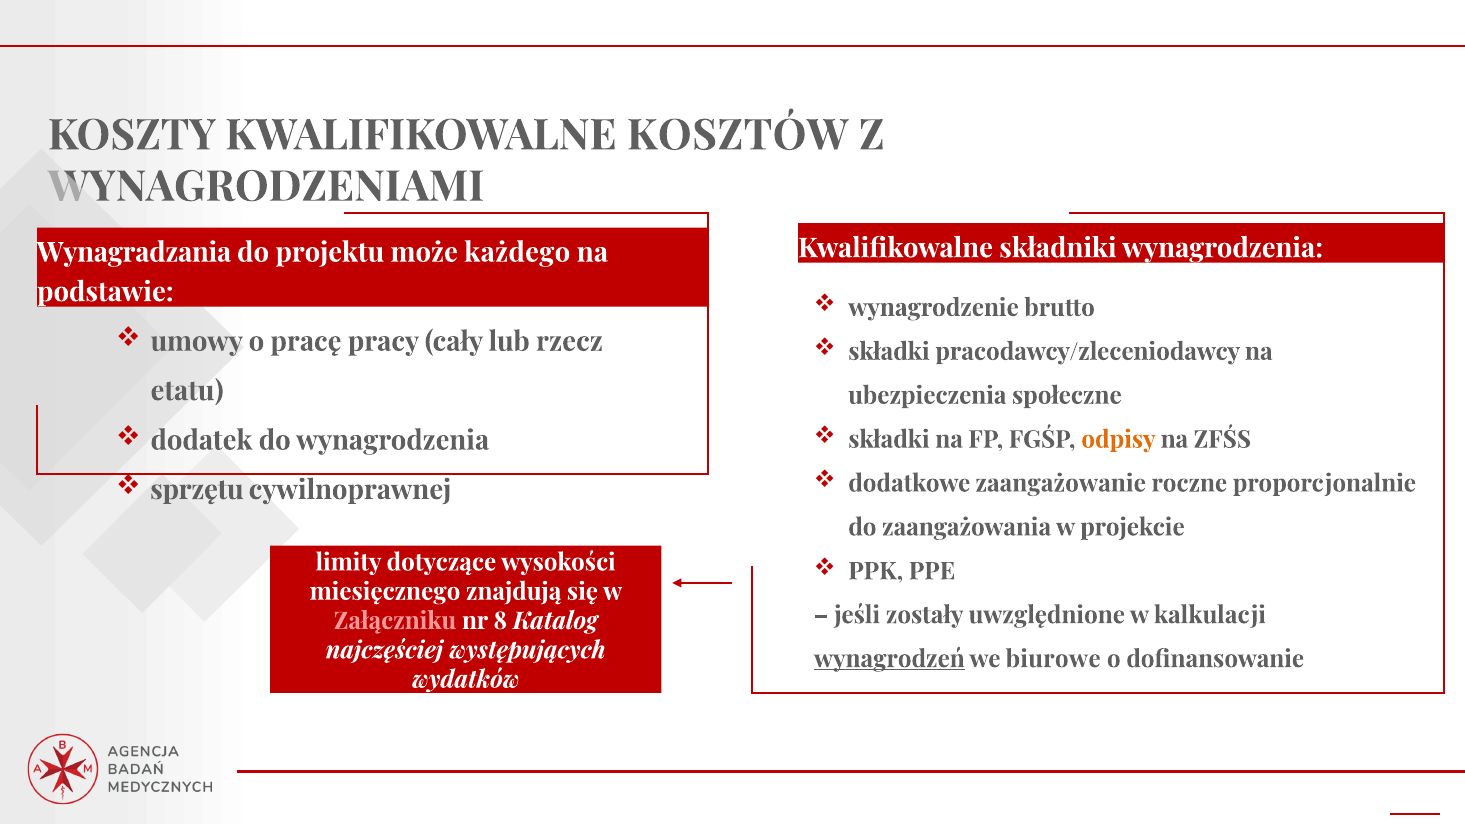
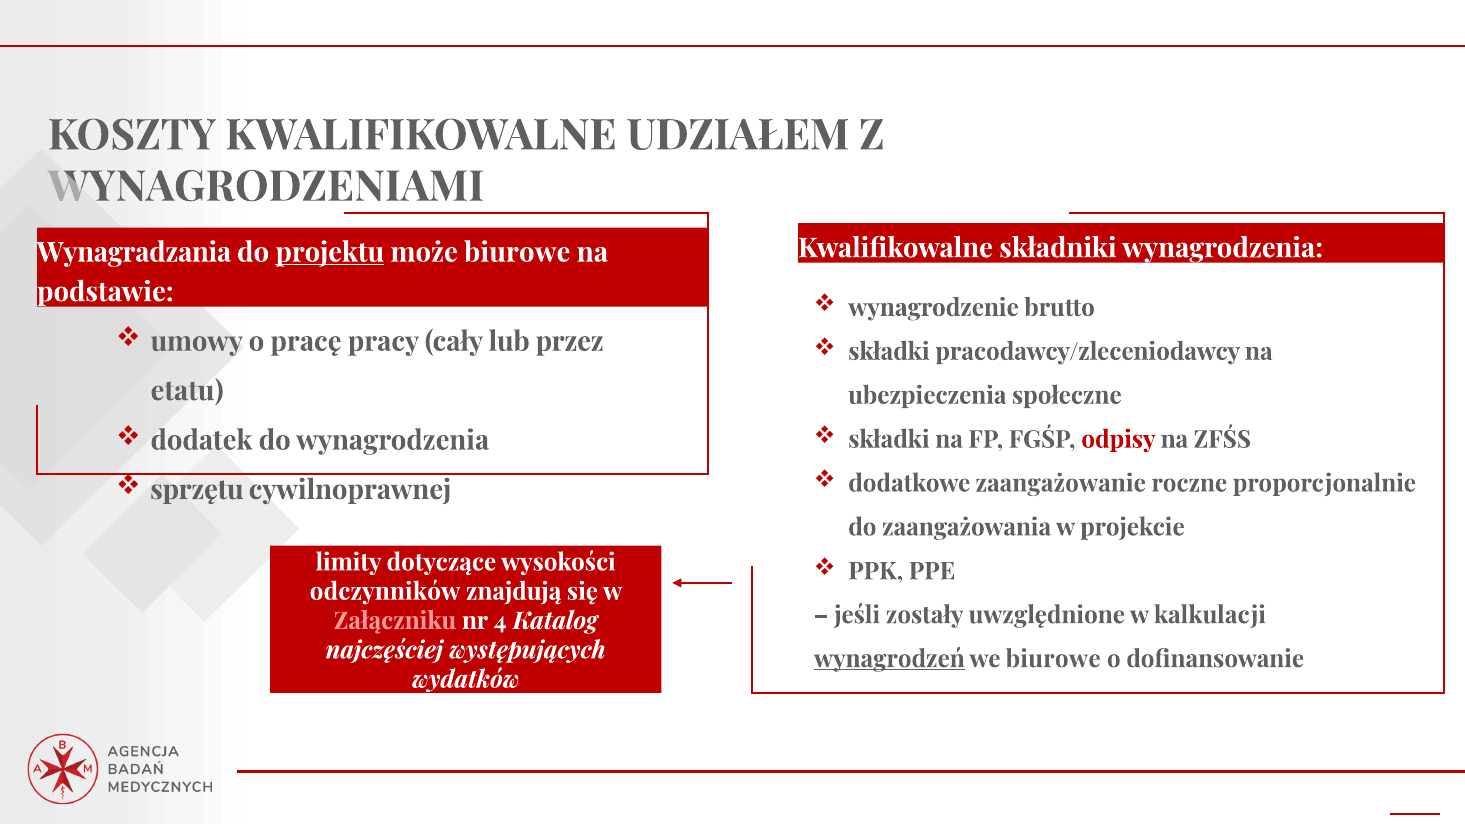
KOSZTÓW: KOSZTÓW -> UDZIAŁEM (738, 135)
projektu underline: none -> present (330, 253)
może każdego: każdego -> biurowe (517, 253)
rzecz: rzecz -> przez (570, 342)
odpisy colour: orange -> red (1118, 440)
miesięcznego: miesięcznego -> odczynników (385, 592)
8: 8 -> 4 (500, 621)
